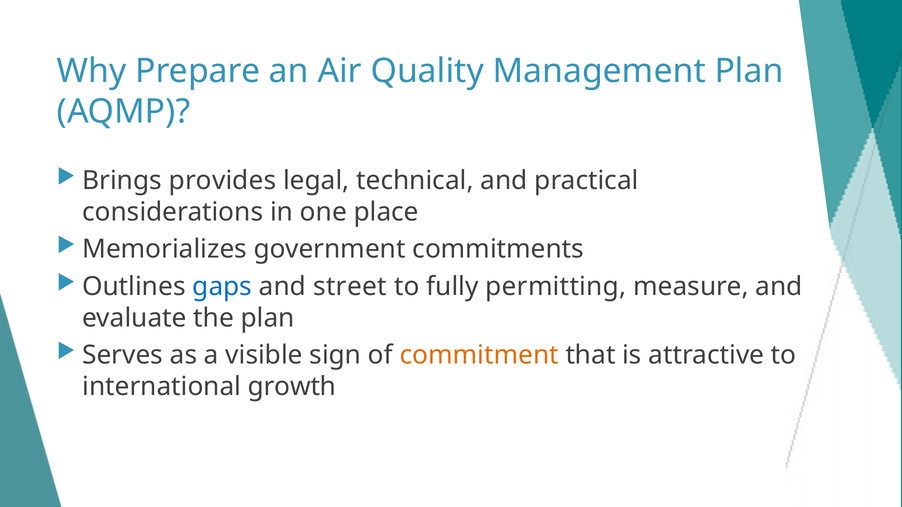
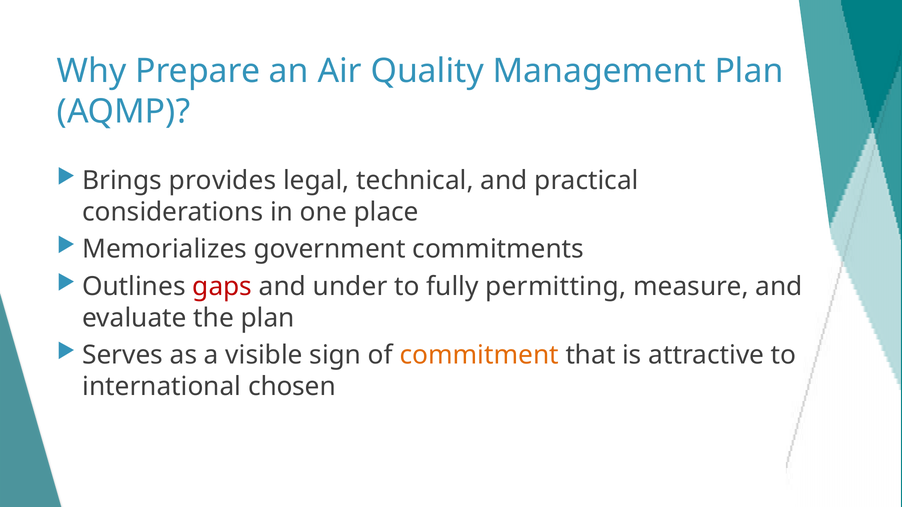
gaps colour: blue -> red (222, 287)
street: street -> under (350, 287)
growth: growth -> chosen (292, 387)
